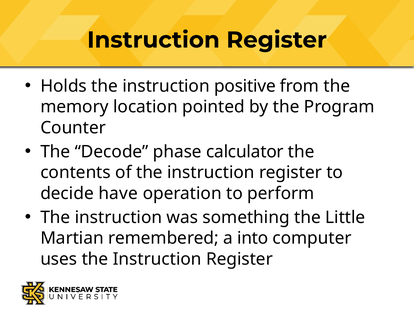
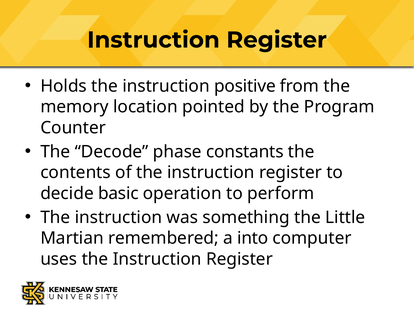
calculator: calculator -> constants (245, 152)
have: have -> basic (118, 193)
